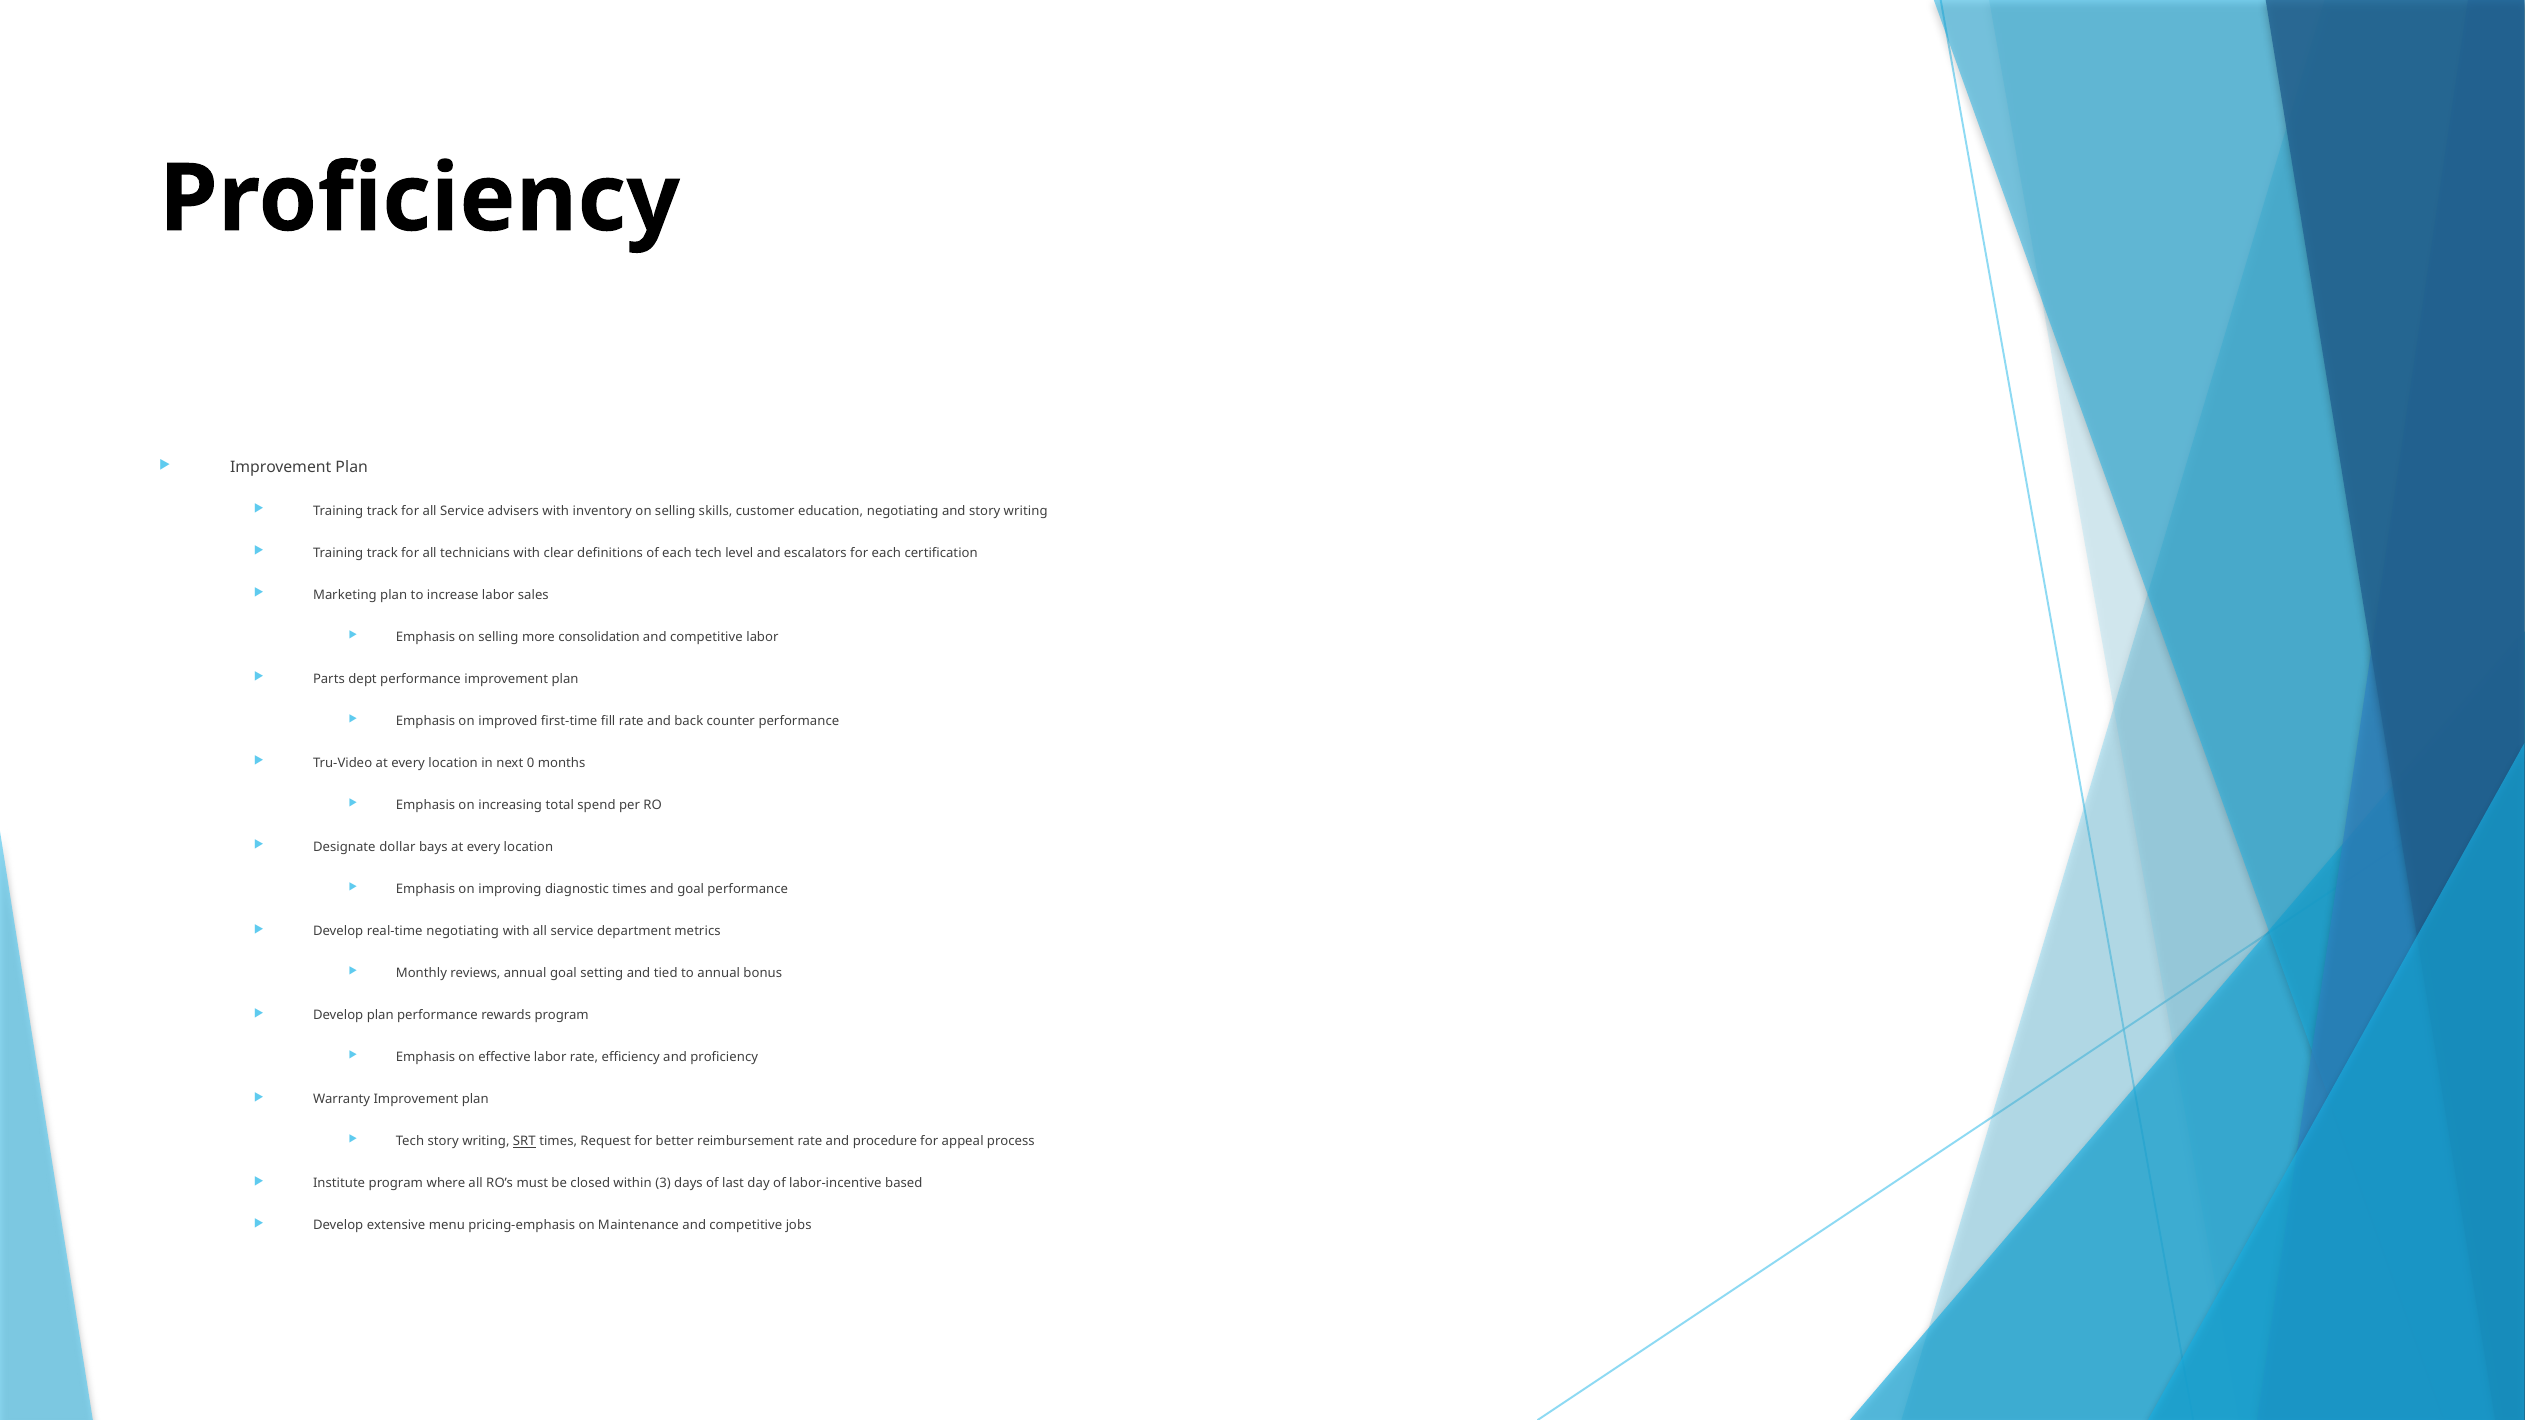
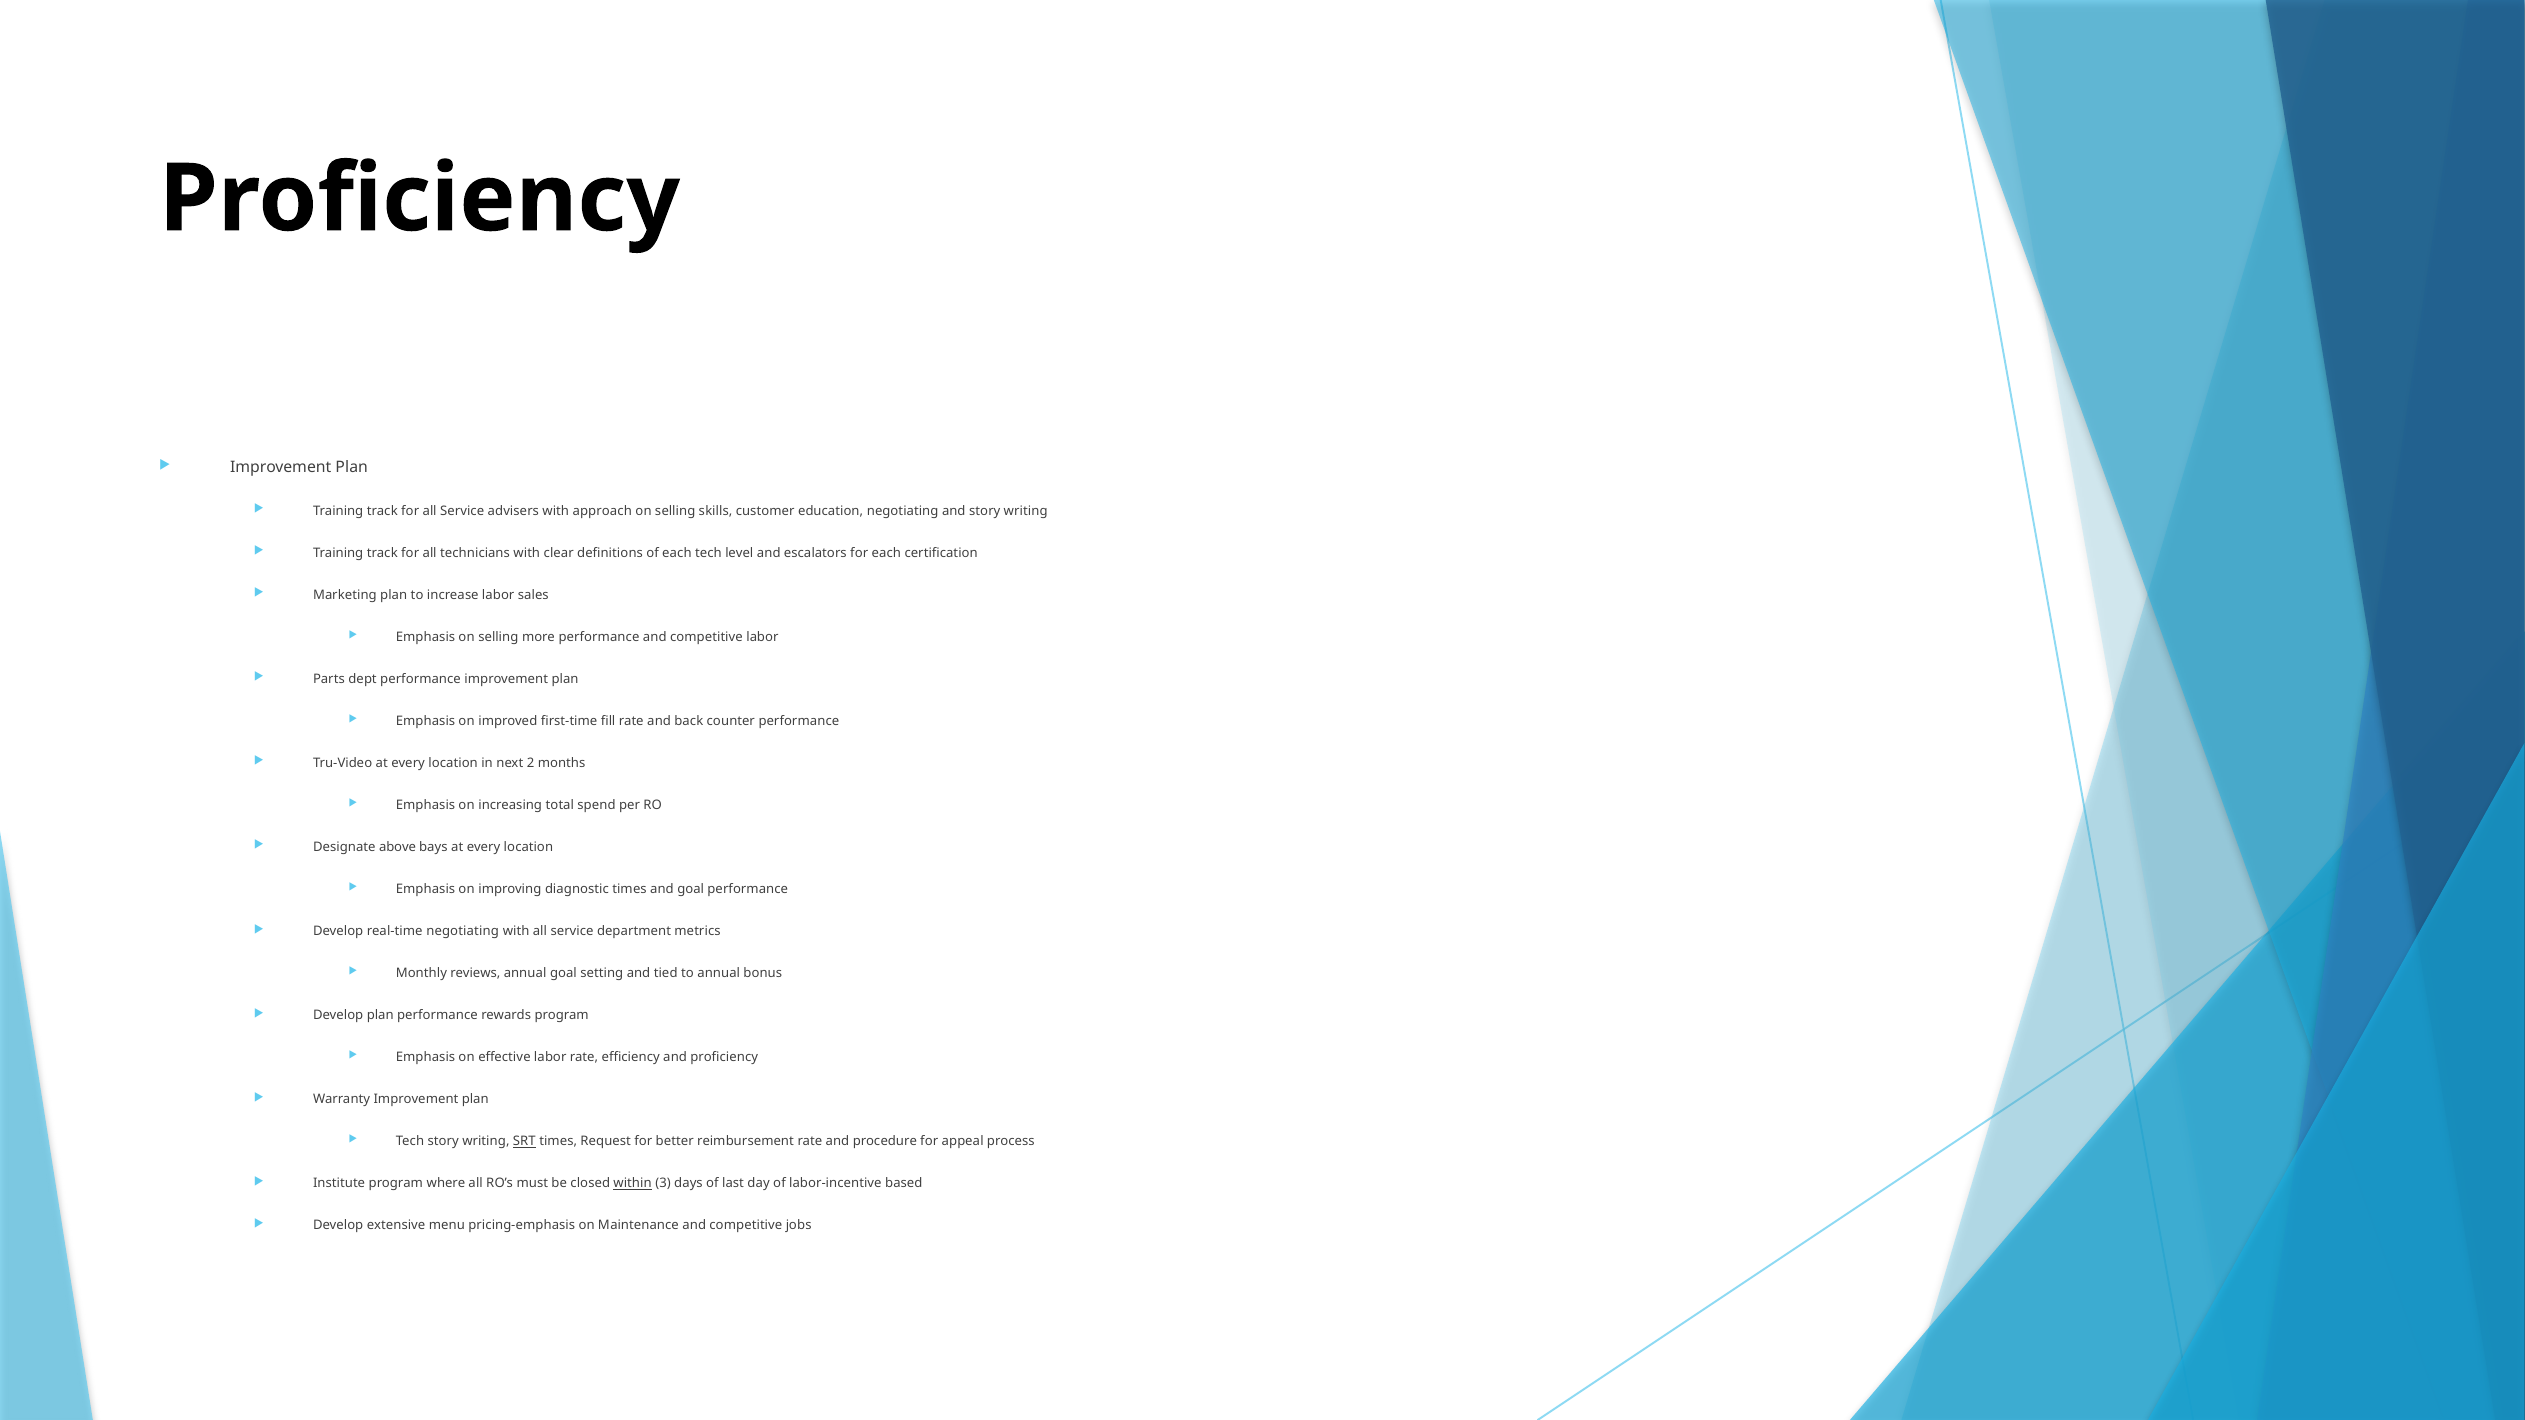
inventory: inventory -> approach (602, 511)
more consolidation: consolidation -> performance (599, 637)
0: 0 -> 2 (531, 763)
dollar: dollar -> above (398, 847)
within underline: none -> present (633, 1184)
